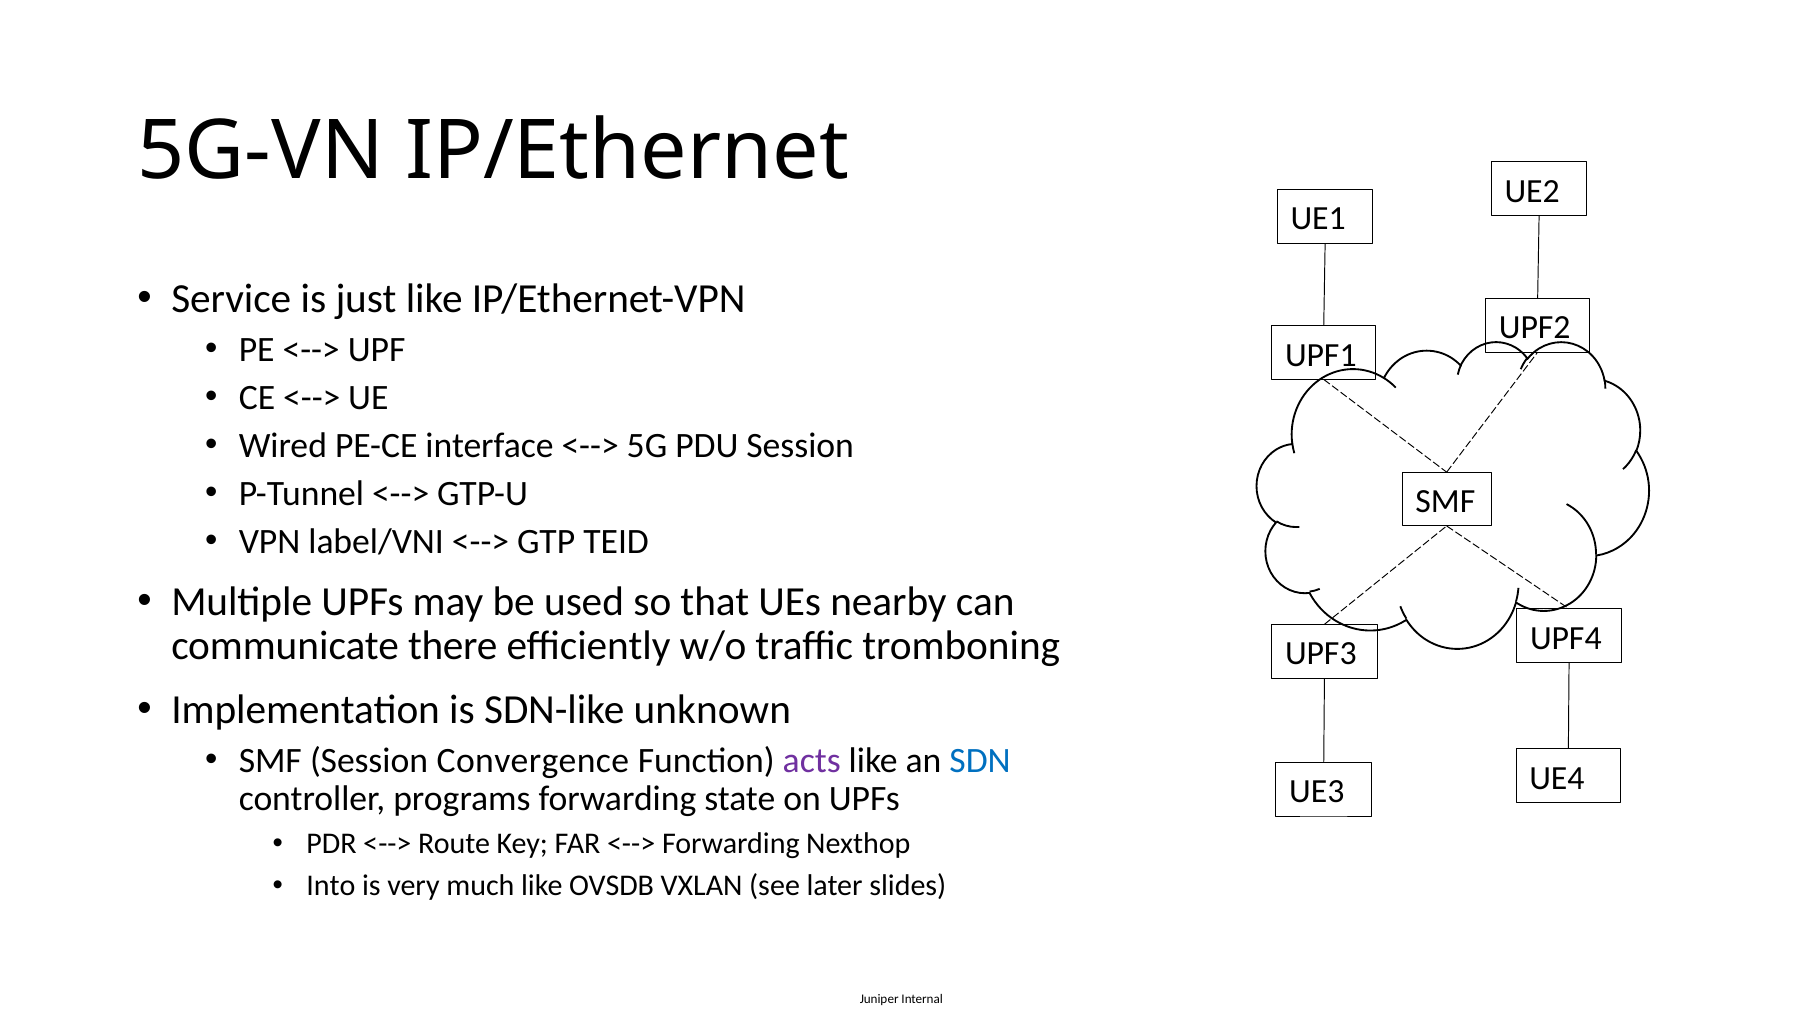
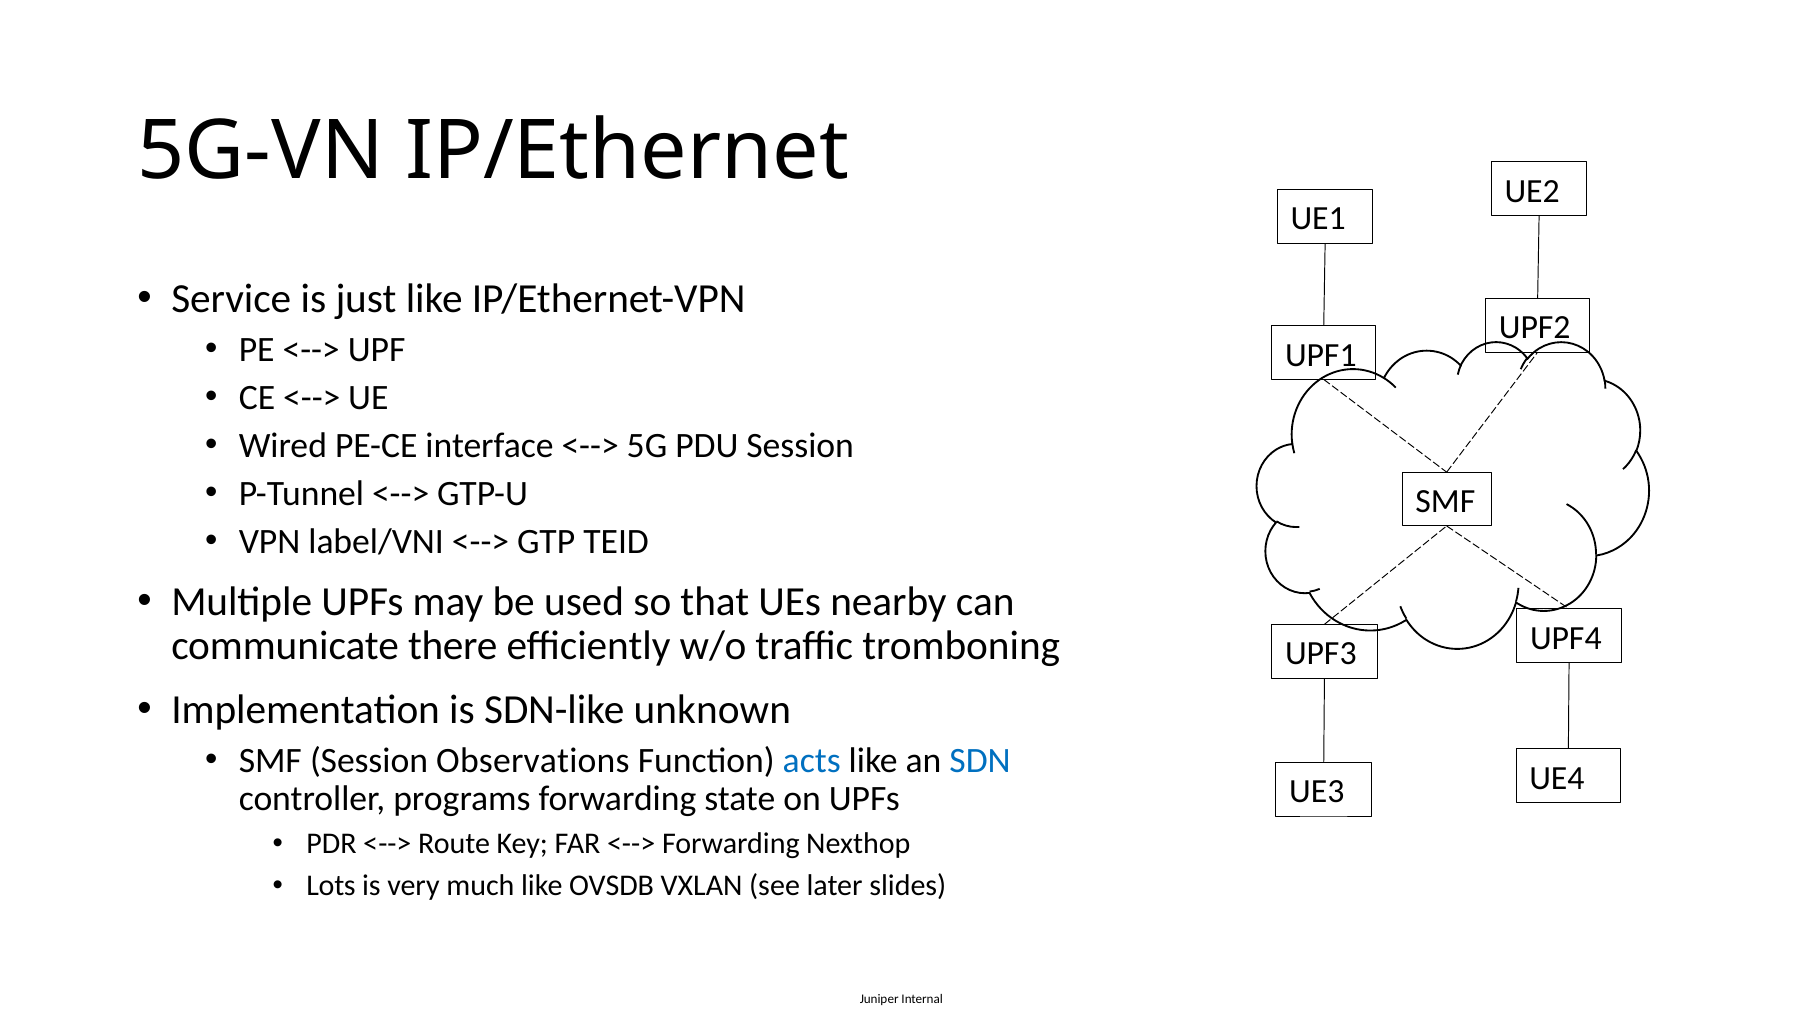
Convergence: Convergence -> Observations (533, 761)
acts colour: purple -> blue (812, 761)
Into: Into -> Lots (331, 886)
